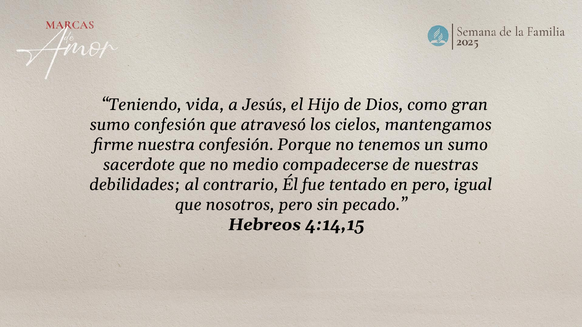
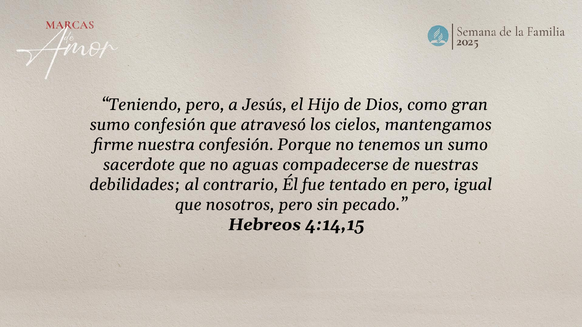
Teniendo vida: vida -> pero (205, 105)
medio: medio -> aguas (256, 165)
